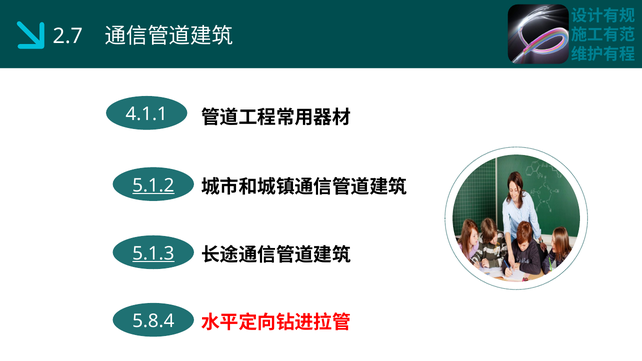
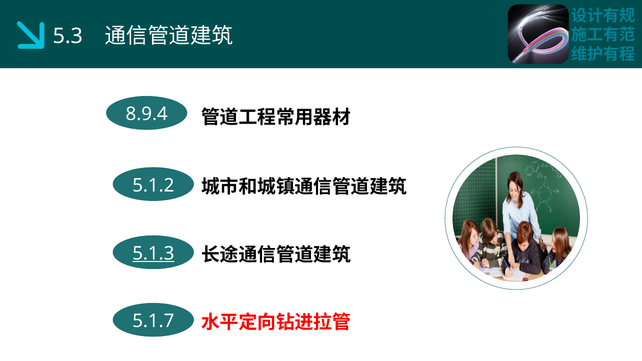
2.7: 2.7 -> 5.3 (68, 36)
4.1.1: 4.1.1 -> 8.9.4 (147, 114)
5.1.2 underline: present -> none (153, 185)
5.8.4: 5.8.4 -> 5.1.7 (153, 321)
